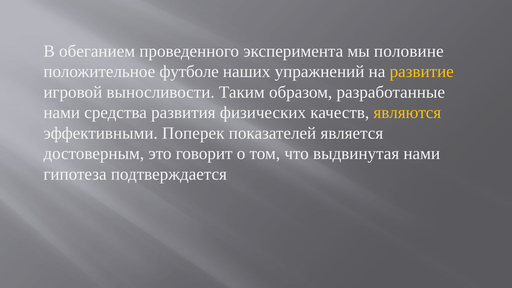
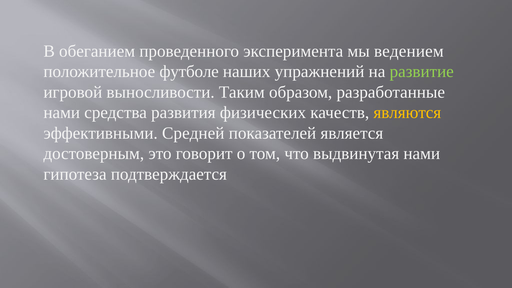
половине: половине -> ведением (409, 51)
развитие colour: yellow -> light green (422, 72)
Поперек: Поперек -> Средней (193, 133)
